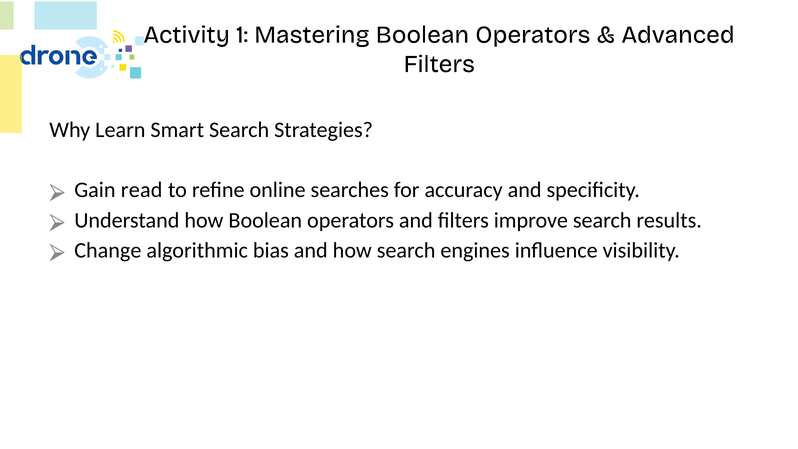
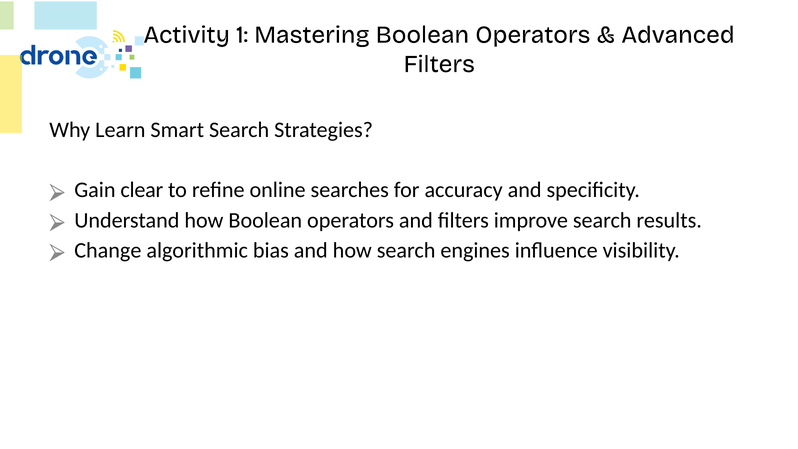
read: read -> clear (142, 190)
